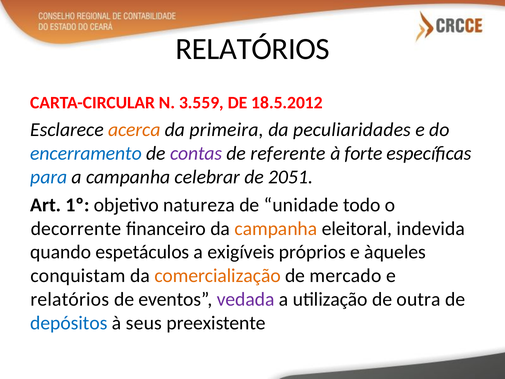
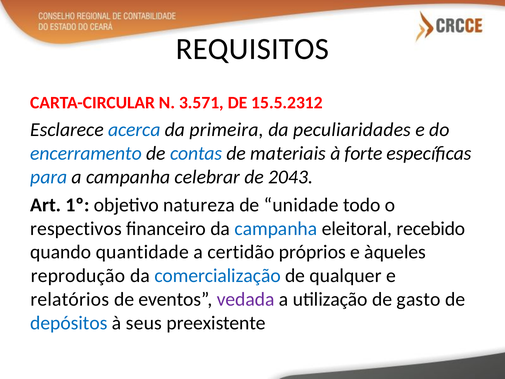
RELATÓRIOS: RELATÓRIOS -> REQUISITOS (252, 49)
3.559: 3.559 -> 3.571 (201, 103)
18.5.2012: 18.5.2012 -> 15.5.2312 (287, 103)
acerca colour: orange -> blue (134, 130)
contas colour: purple -> blue (196, 153)
referente: referente -> materiais (288, 153)
2051: 2051 -> 2043 (291, 177)
decorrente: decorrente -> respectivos (76, 228)
campanha colour: orange -> blue (276, 228)
indevida: indevida -> recebido (431, 228)
espetáculos: espetáculos -> quantidade (142, 252)
exigíveis: exigíveis -> certidão (241, 252)
conquistam: conquistam -> reprodução (78, 276)
comercialização colour: orange -> blue (218, 276)
mercado: mercado -> qualquer (346, 276)
outra: outra -> gasto (419, 299)
